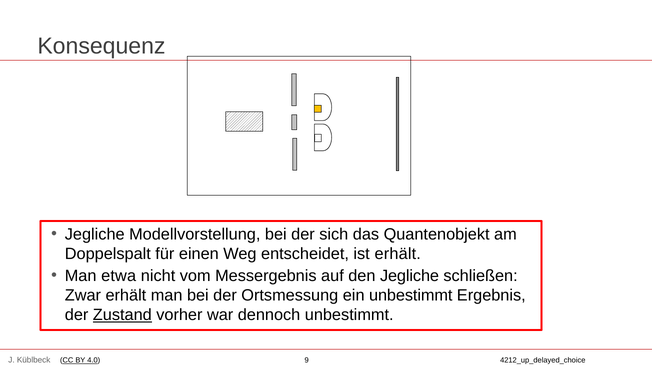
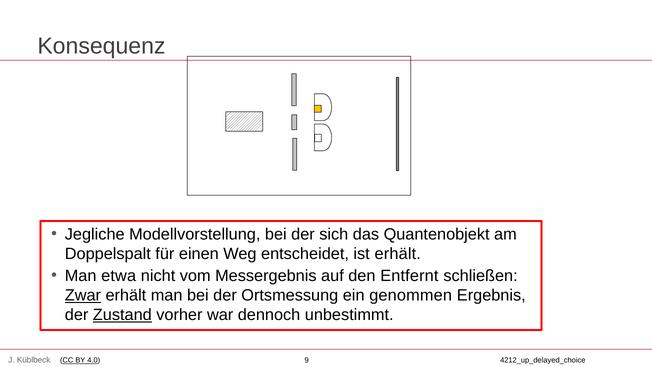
den Jegliche: Jegliche -> Entfernt (409, 275)
Zwar underline: none -> present (83, 295)
ein unbestimmt: unbestimmt -> genommen (411, 295)
